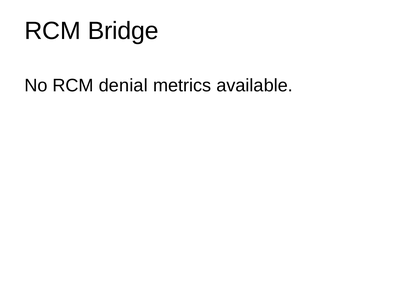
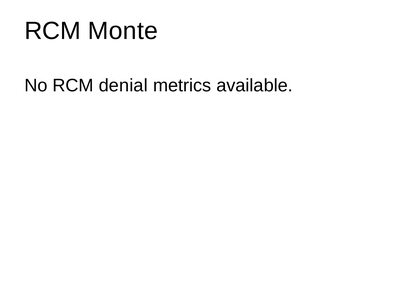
Bridge: Bridge -> Monte (123, 31)
